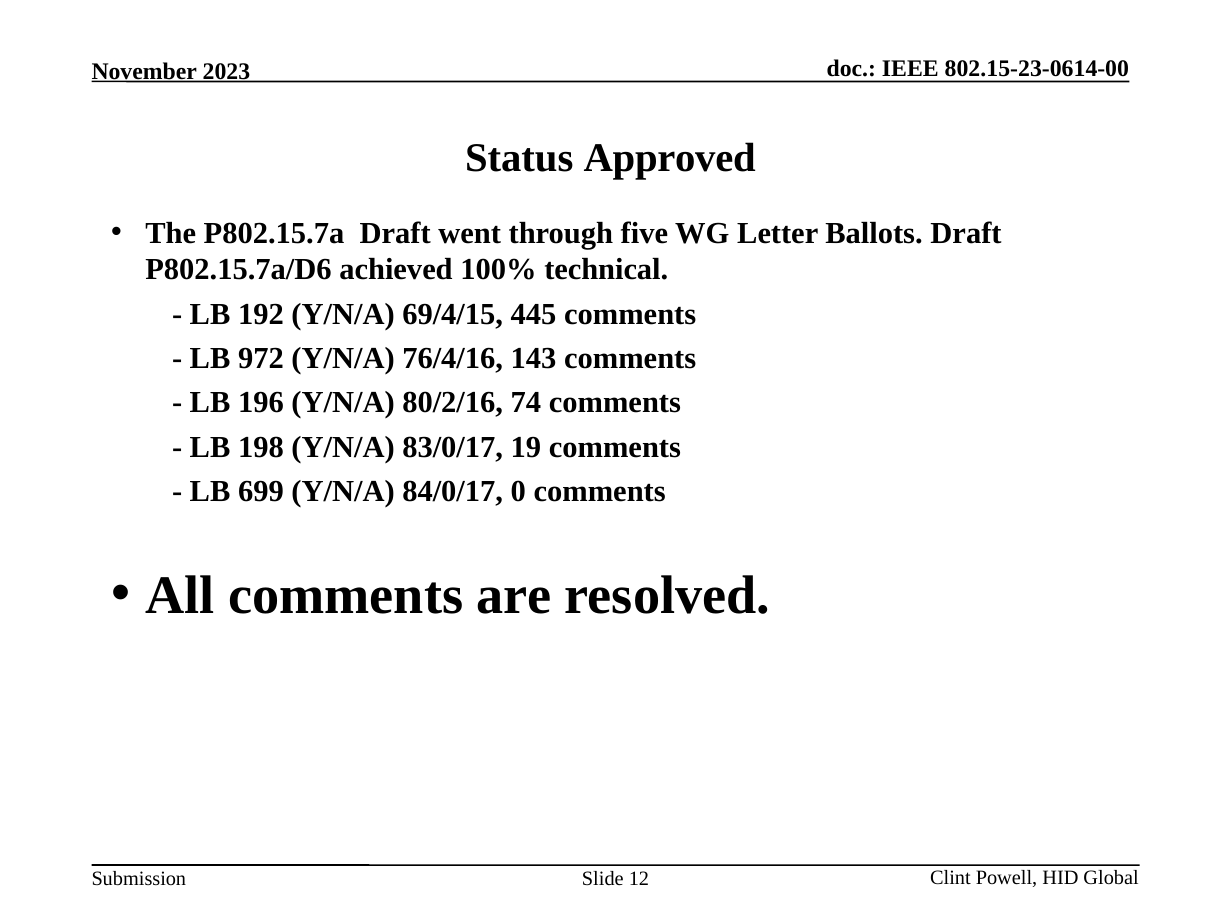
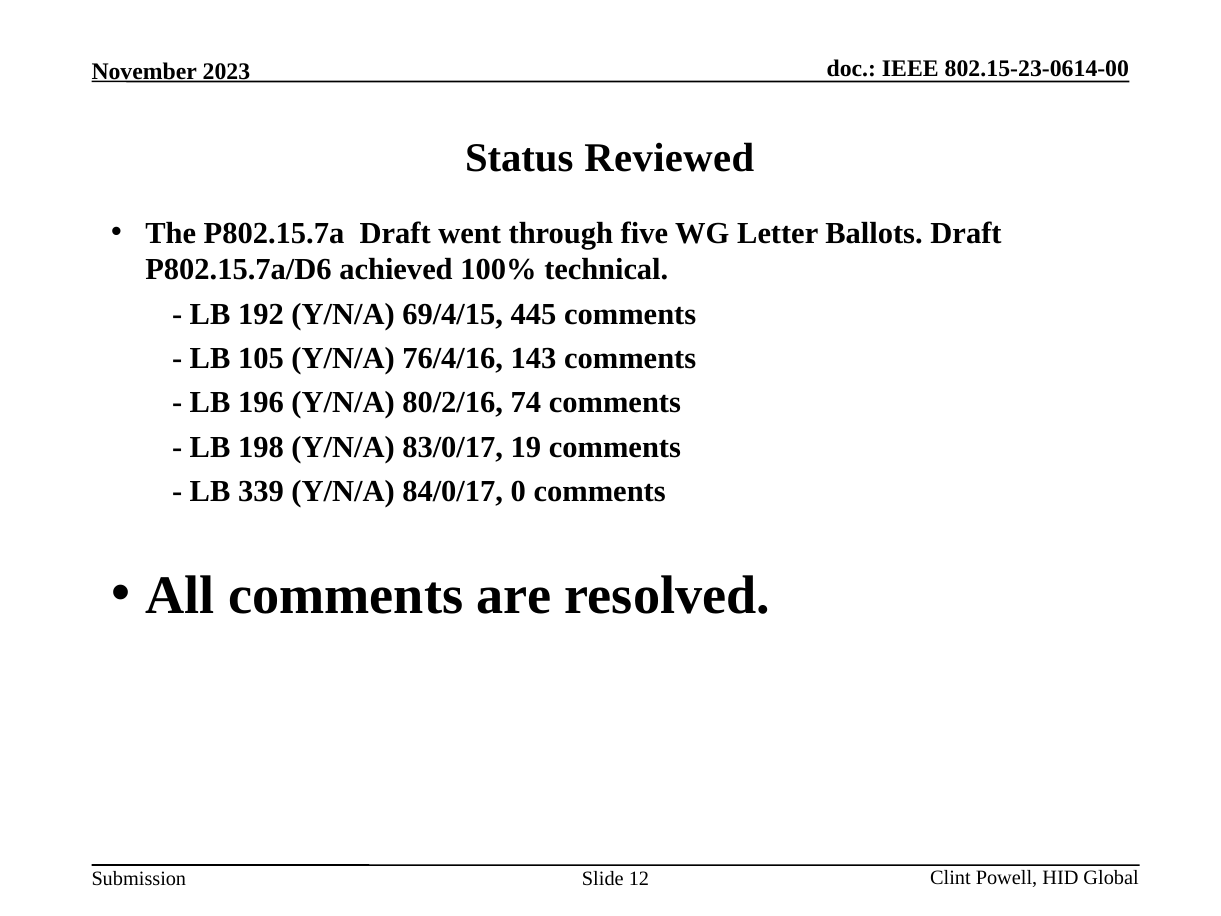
Approved: Approved -> Reviewed (669, 158)
972: 972 -> 105 (261, 358)
699: 699 -> 339 (261, 491)
